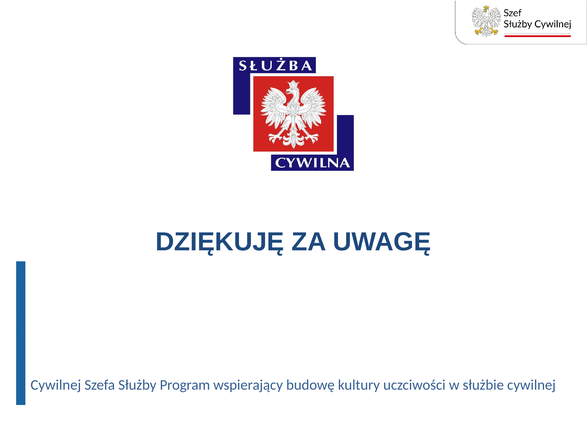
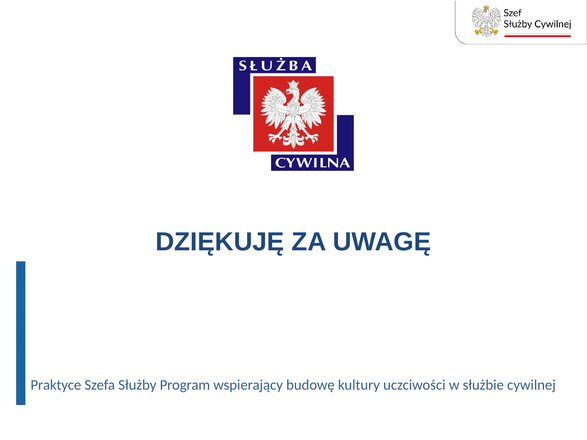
Cywilnej: Cywilnej -> Praktyce (56, 385)
